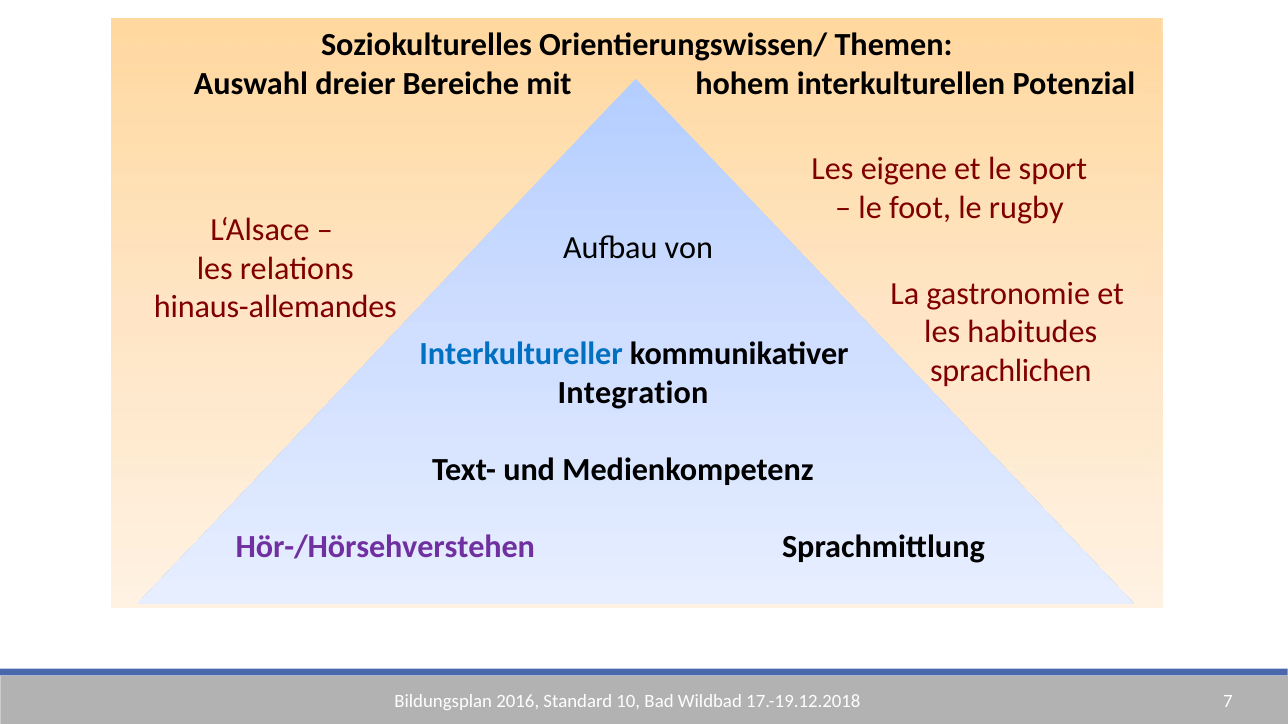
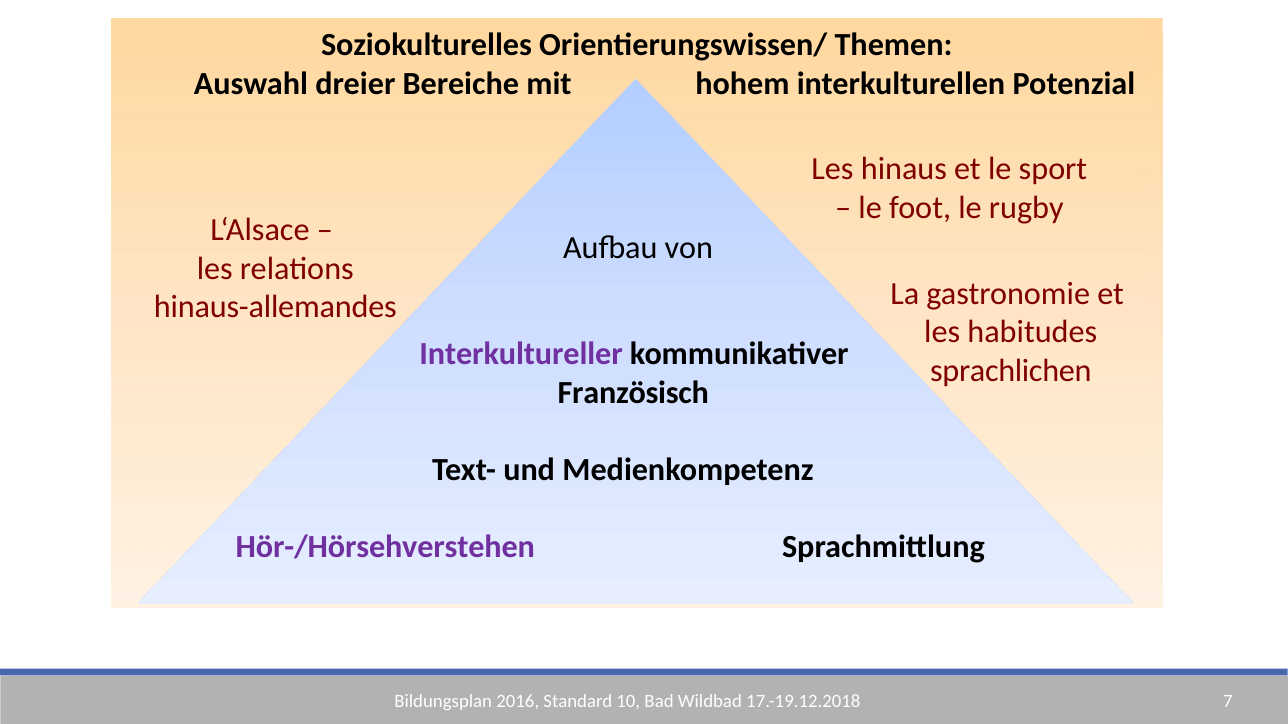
eigene: eigene -> hinaus (904, 169)
Interkultureller colour: blue -> purple (521, 354)
Integration: Integration -> Französisch (633, 393)
